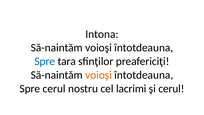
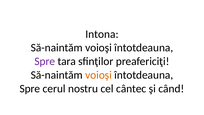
Spre colour: blue -> purple (45, 61)
lacrimi: lacrimi -> cântec (131, 88)
şi cerul: cerul -> când (171, 88)
